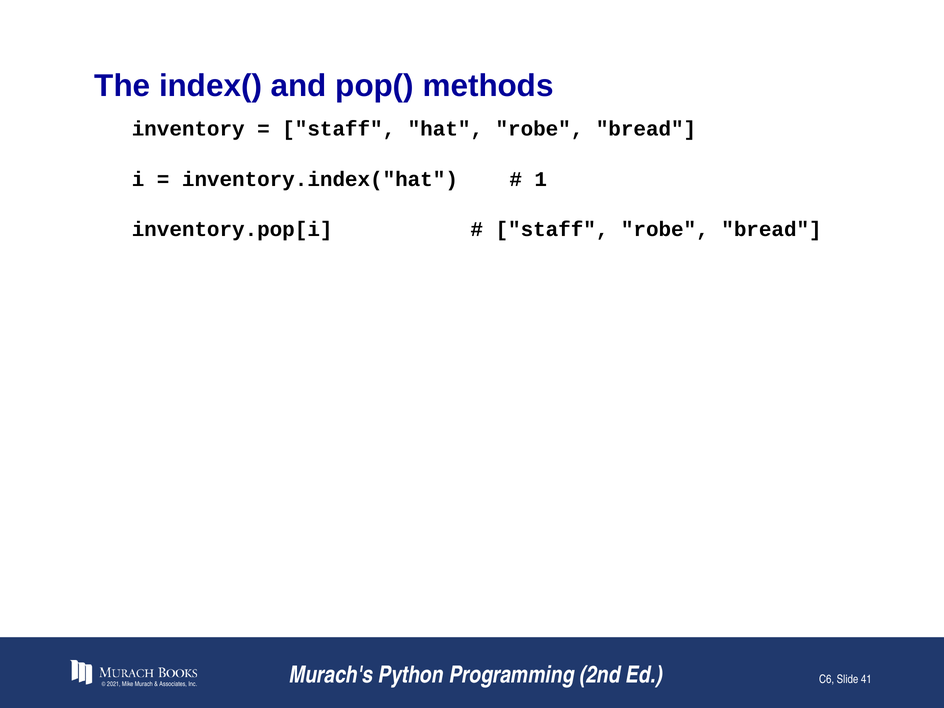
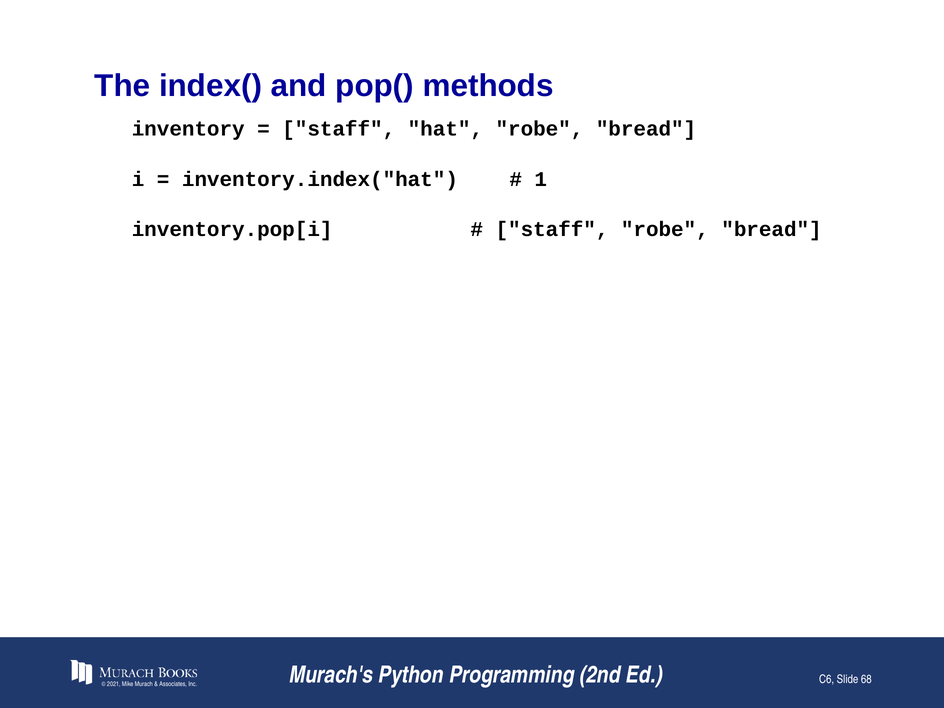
41: 41 -> 68 (866, 679)
